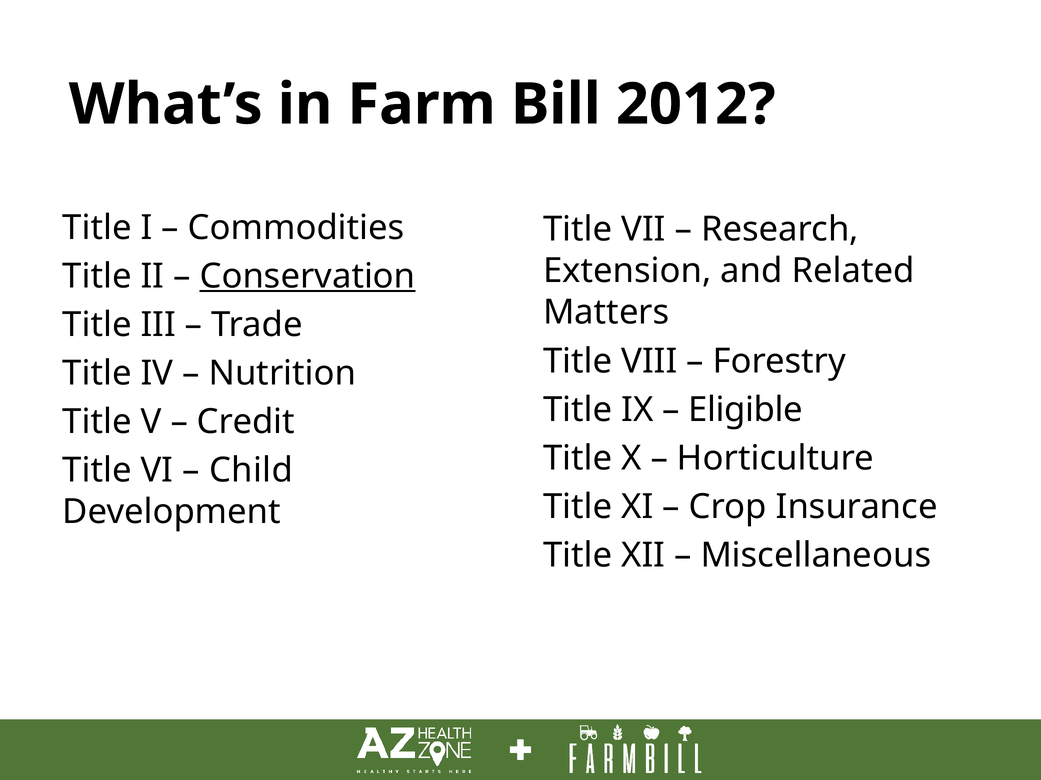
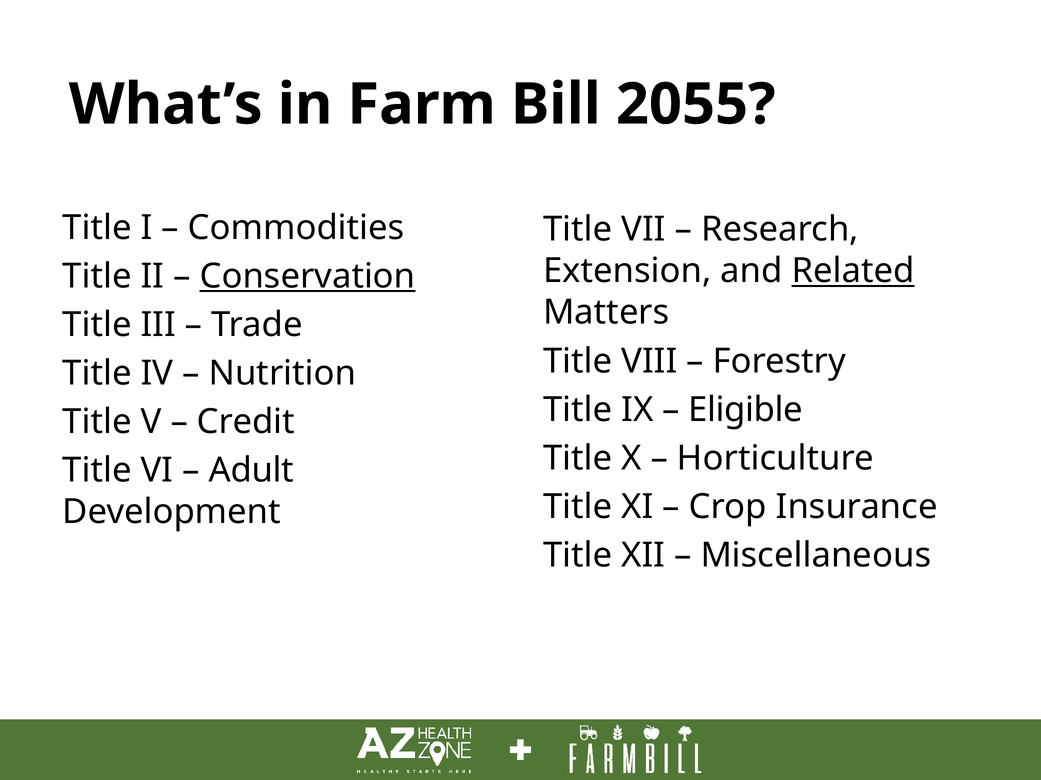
2012: 2012 -> 2055 (696, 105)
Related underline: none -> present (853, 271)
Child: Child -> Adult (251, 471)
